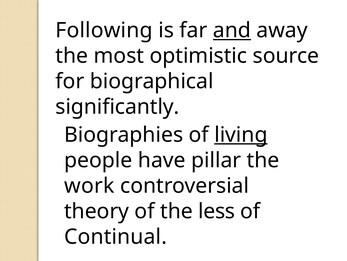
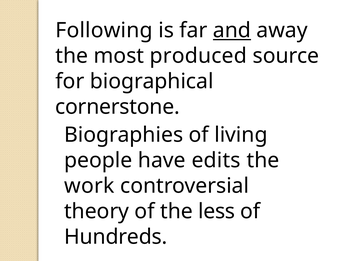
optimistic: optimistic -> produced (198, 56)
significantly: significantly -> cornerstone (117, 107)
living underline: present -> none (241, 134)
pillar: pillar -> edits (216, 160)
Continual: Continual -> Hundreds (116, 236)
